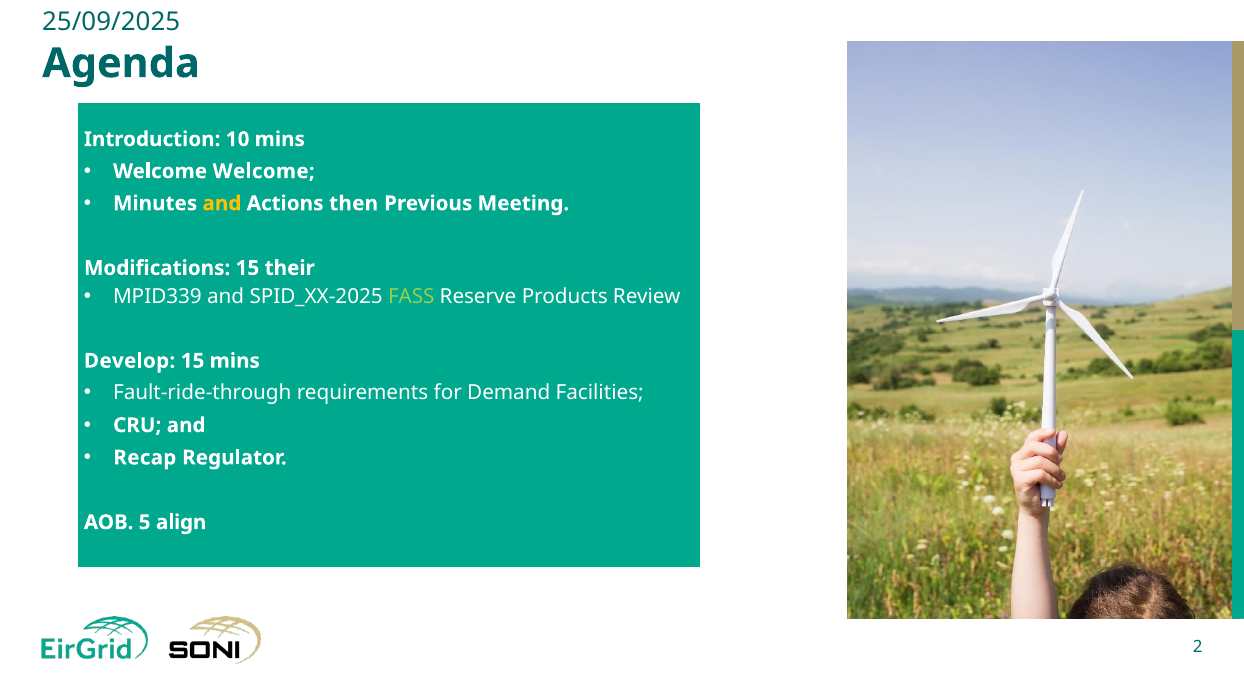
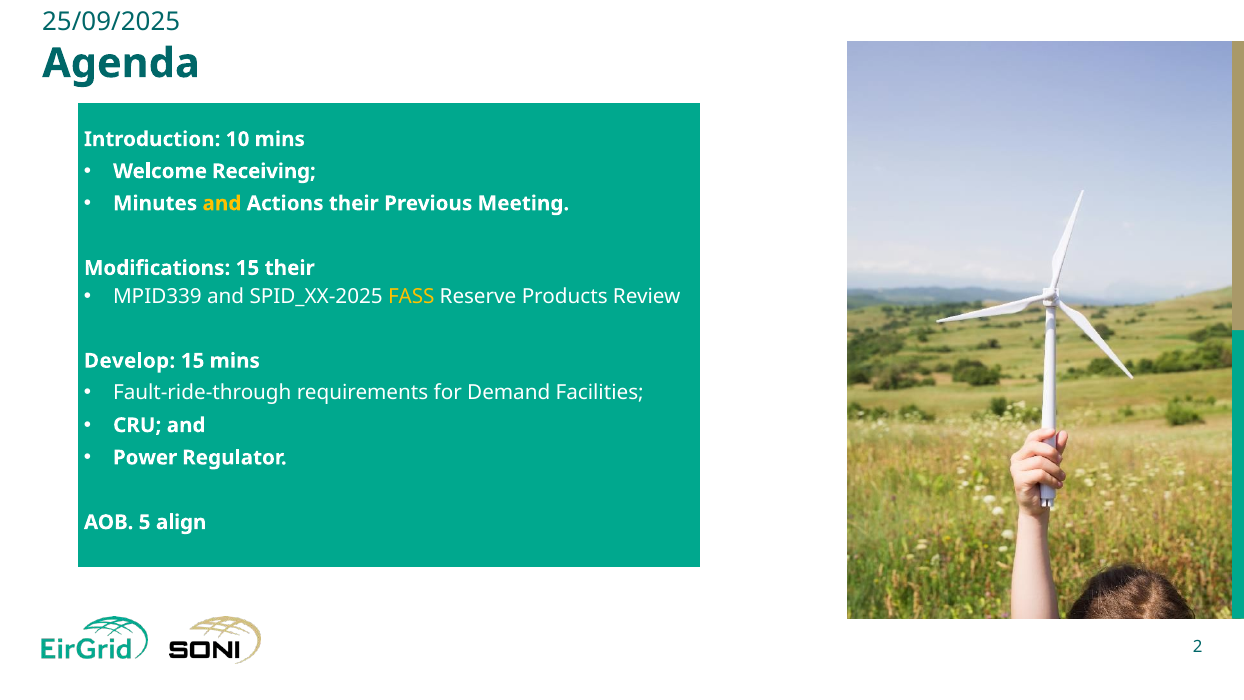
Welcome Welcome: Welcome -> Receiving (264, 171)
Actions then: then -> their (354, 203)
FASS colour: light green -> yellow (411, 296)
Recap: Recap -> Power (145, 457)
